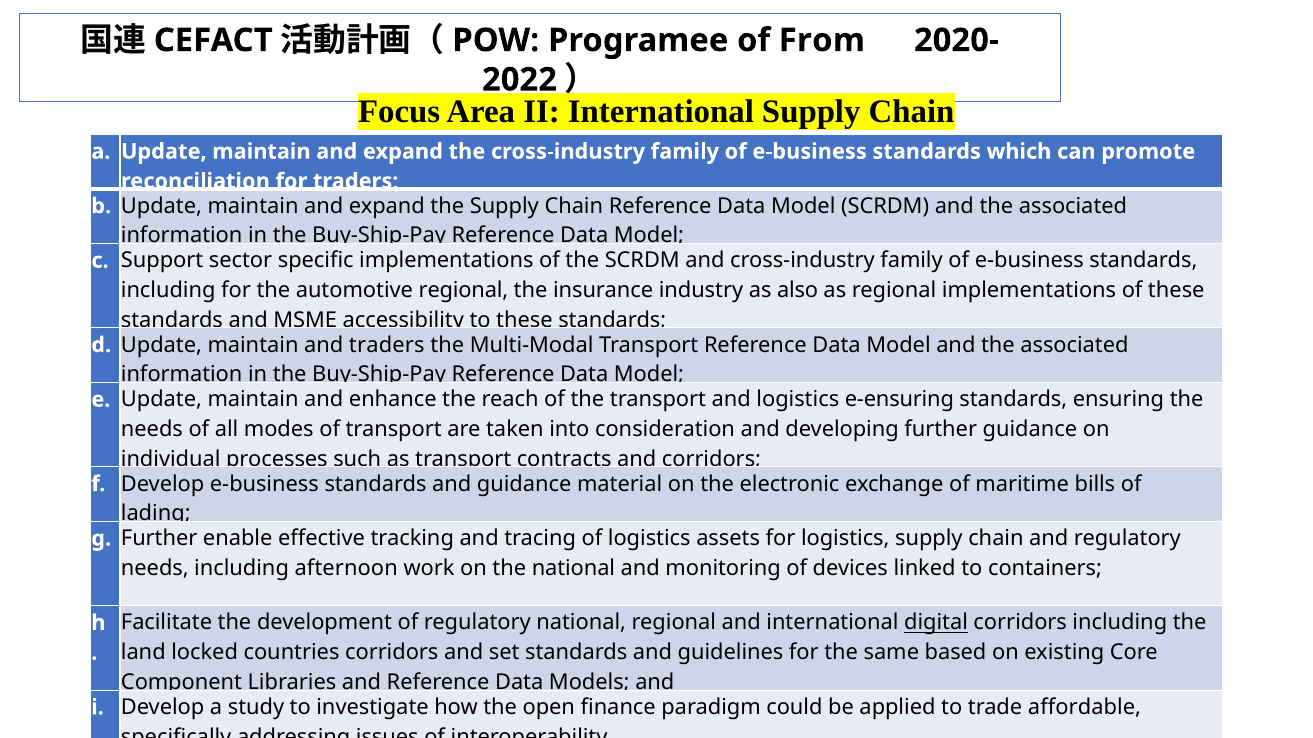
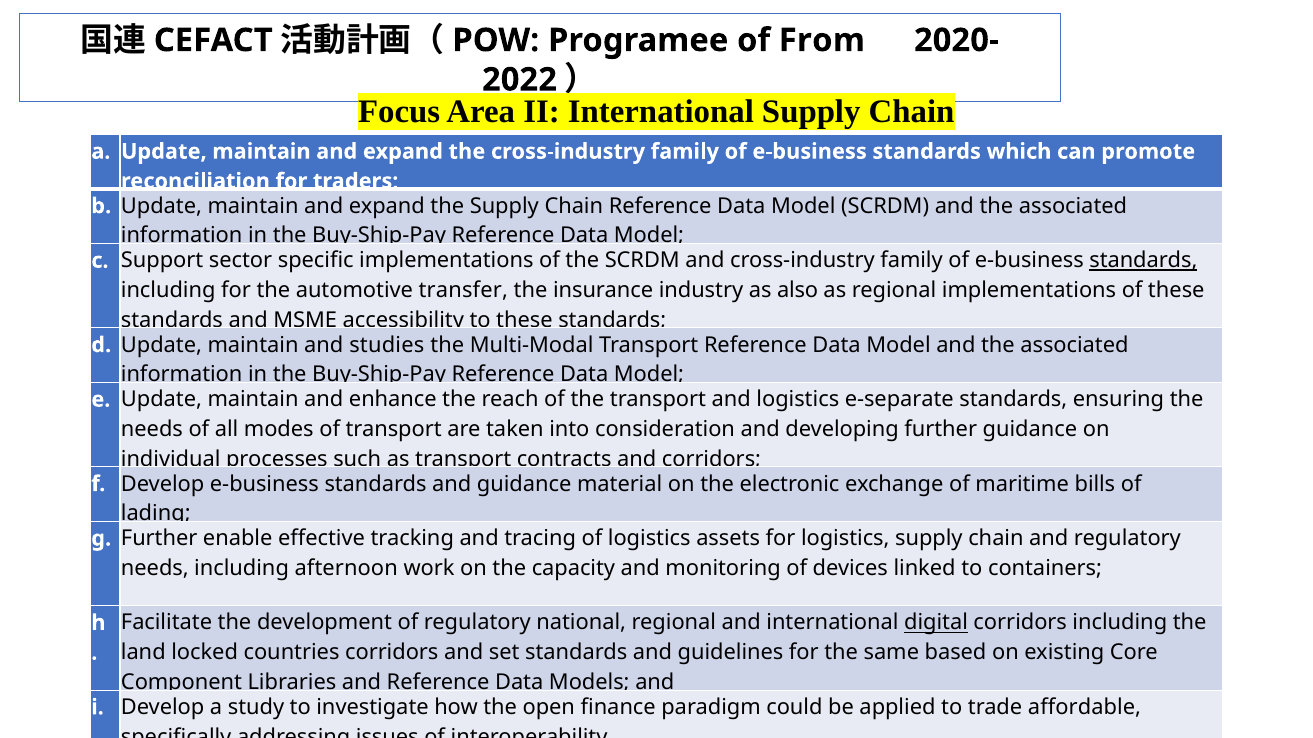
standards underline: none -> present (1143, 261)
automotive regional: regional -> transfer (463, 290)
and traders: traders -> studies (387, 345)
e-ensuring: e-ensuring -> e-separate (899, 400)
the national: national -> capacity (573, 568)
